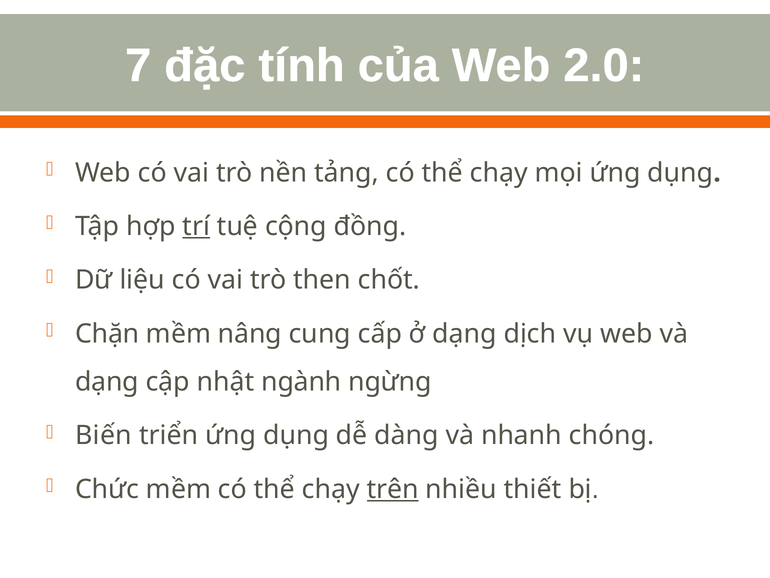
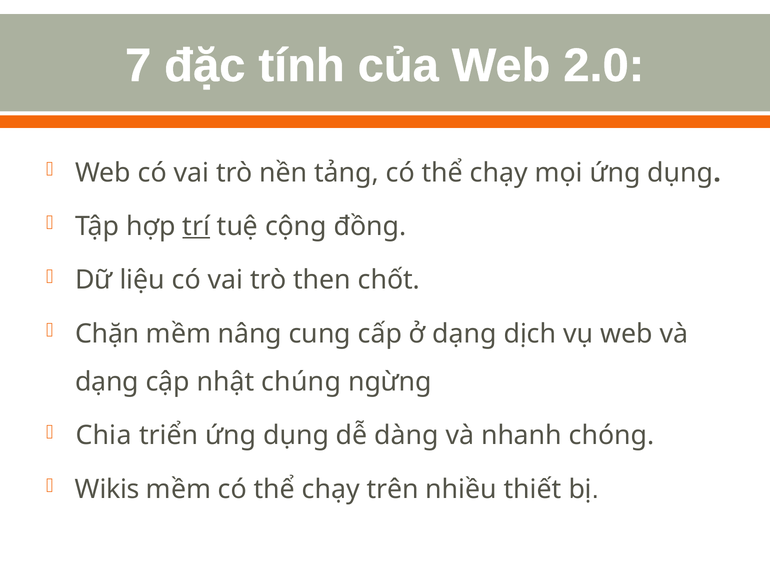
ngành: ngành -> chúng (301, 382)
Biến: Biến -> Chia (104, 435)
Chức: Chức -> Wikis (107, 489)
trên underline: present -> none (393, 489)
